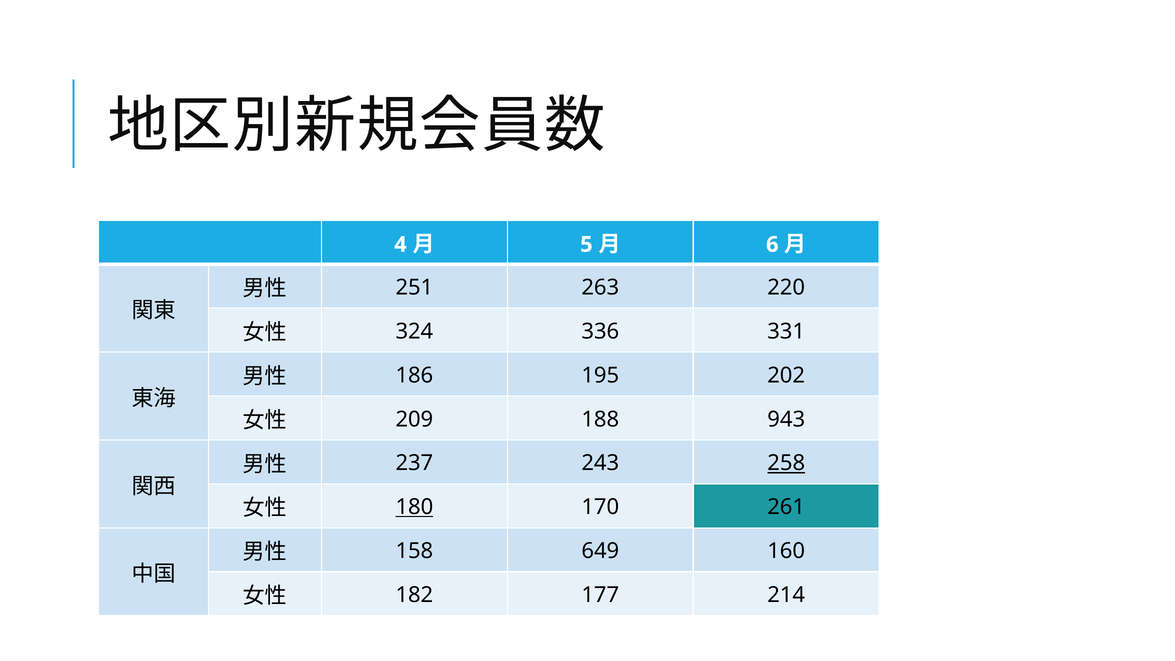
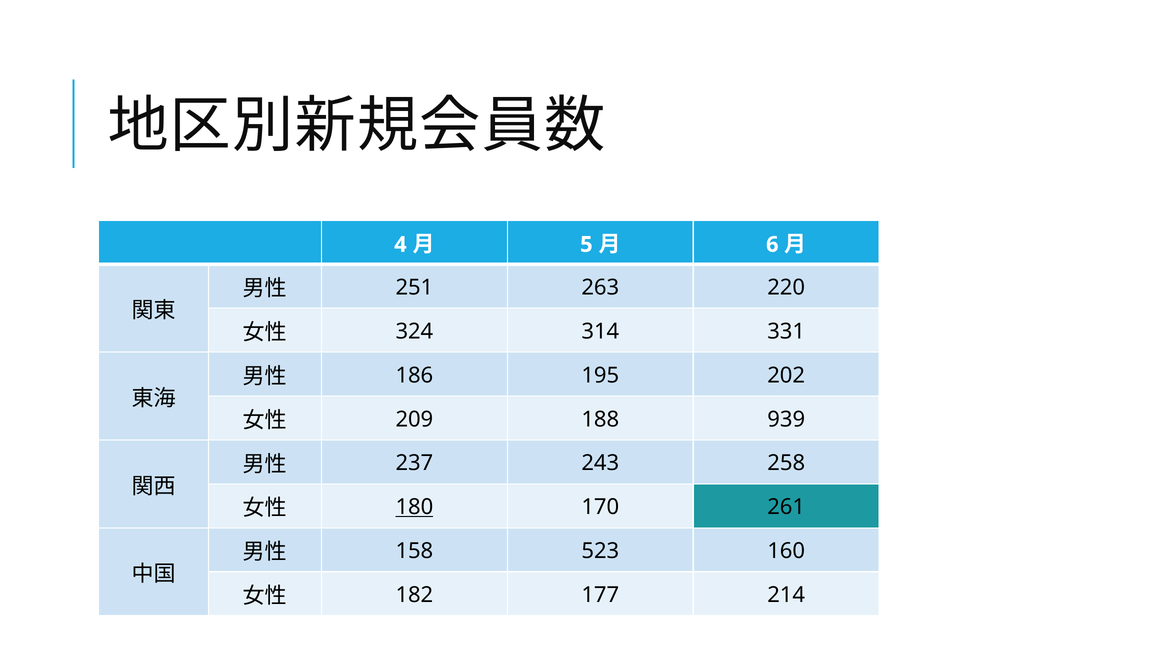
336: 336 -> 314 (600, 331)
943: 943 -> 939 (786, 419)
258 underline: present -> none (786, 463)
649: 649 -> 523 (600, 551)
